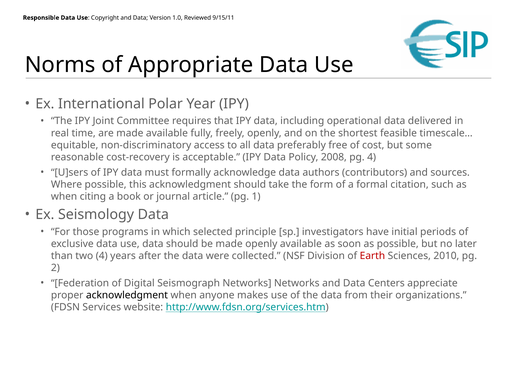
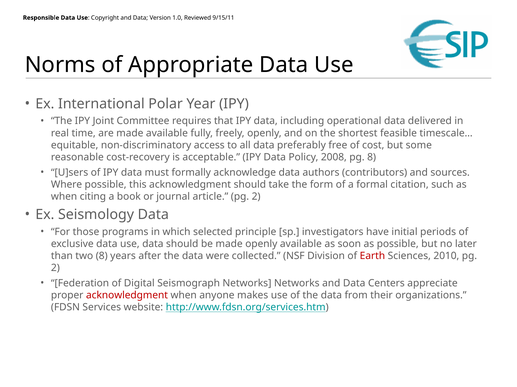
pg 4: 4 -> 8 (372, 158)
article pg 1: 1 -> 2 (256, 197)
two 4: 4 -> 8 (102, 256)
acknowledgment colour: black -> red (127, 296)
